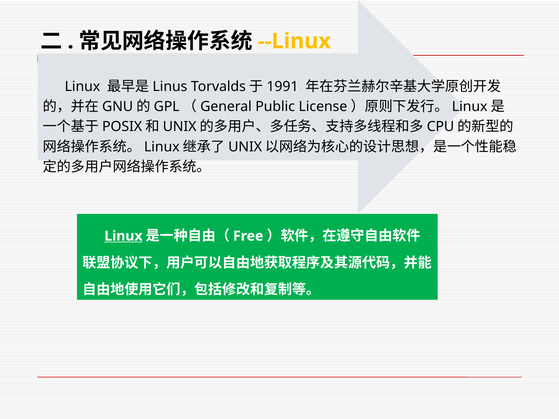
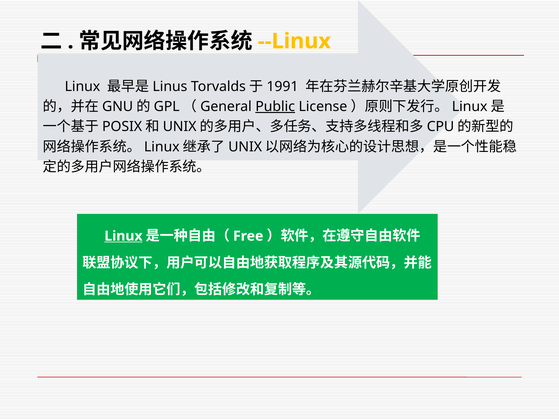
Public underline: none -> present (275, 107)
